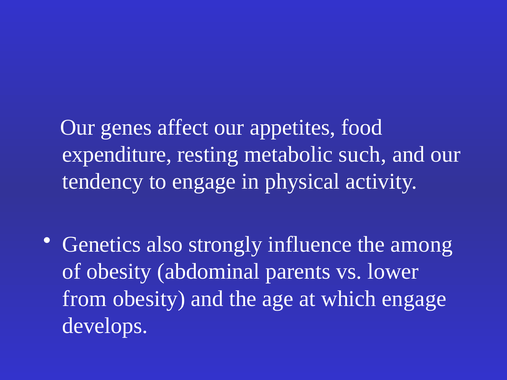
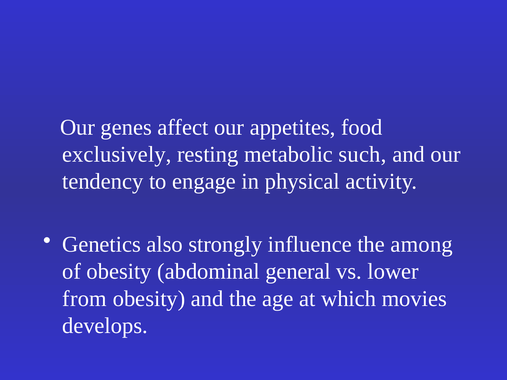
expenditure: expenditure -> exclusively (117, 155)
parents: parents -> general (298, 272)
which engage: engage -> movies (414, 299)
